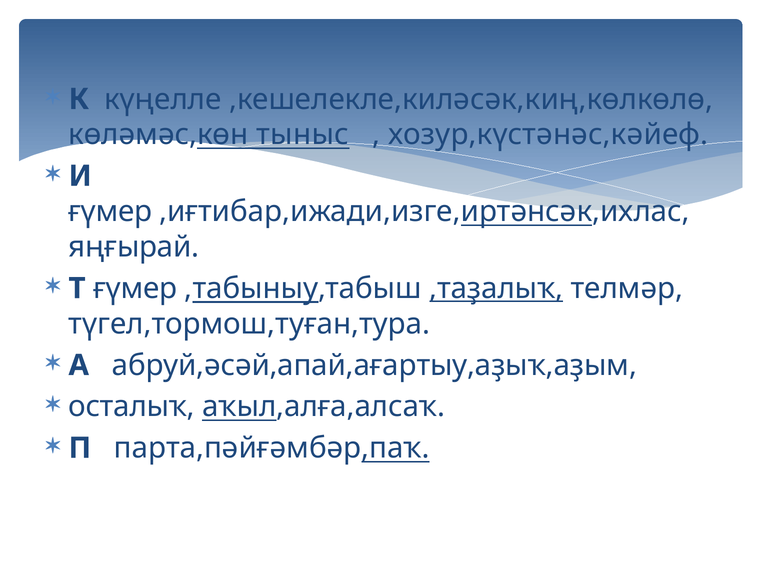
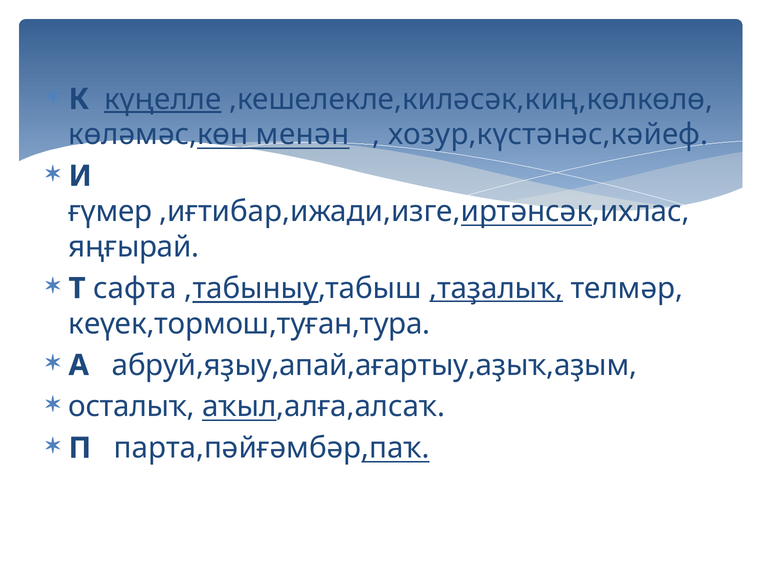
күңелле underline: none -> present (163, 99)
тыныс: тыныс -> менән (303, 135)
Т ғүмер: ғүмер -> сафта (135, 288)
түгел,тормош,туған,тура: түгел,тормош,туған,тура -> кеүек,тормош,туған,тура (249, 324)
абруй,әсәй,апай,ағартыу,аҙыҡ,аҙым: абруй,әсәй,апай,ағартыу,аҙыҡ,аҙым -> абруй,яҙыу,апай,ағартыу,аҙыҡ,аҙым (374, 365)
